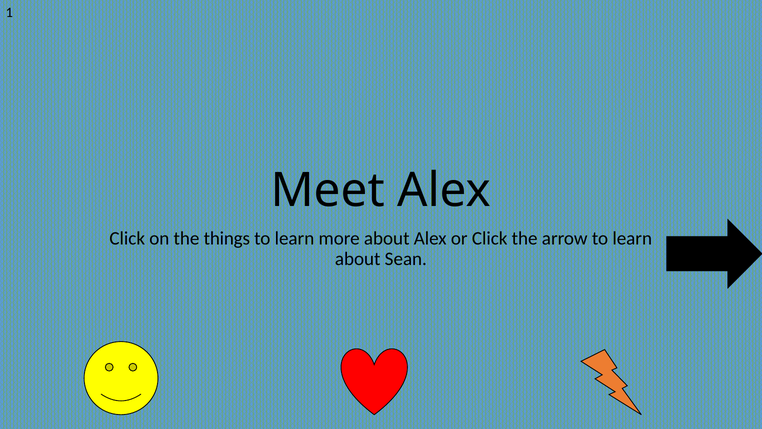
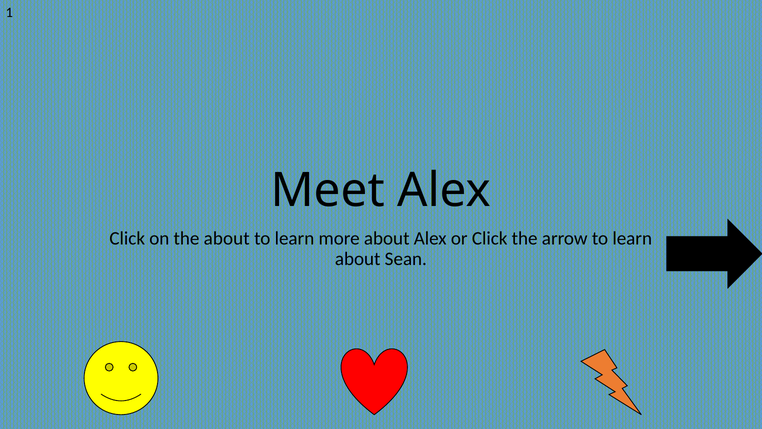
the things: things -> about (227, 238)
